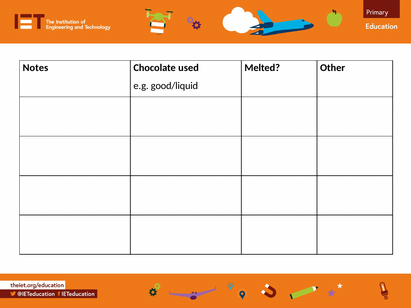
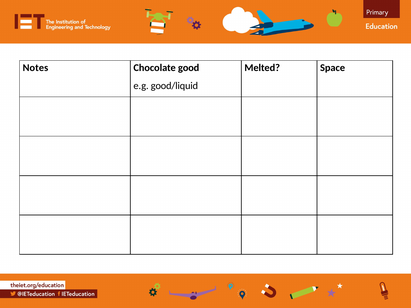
used: used -> good (189, 68)
Other: Other -> Space (333, 68)
